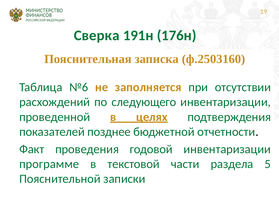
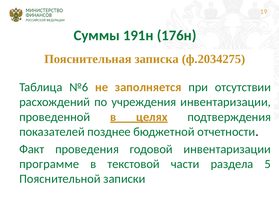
Сверка: Сверка -> Суммы (97, 35)
ф.2503160: ф.2503160 -> ф.2034275 (213, 59)
следующего: следующего -> учреждения (144, 102)
